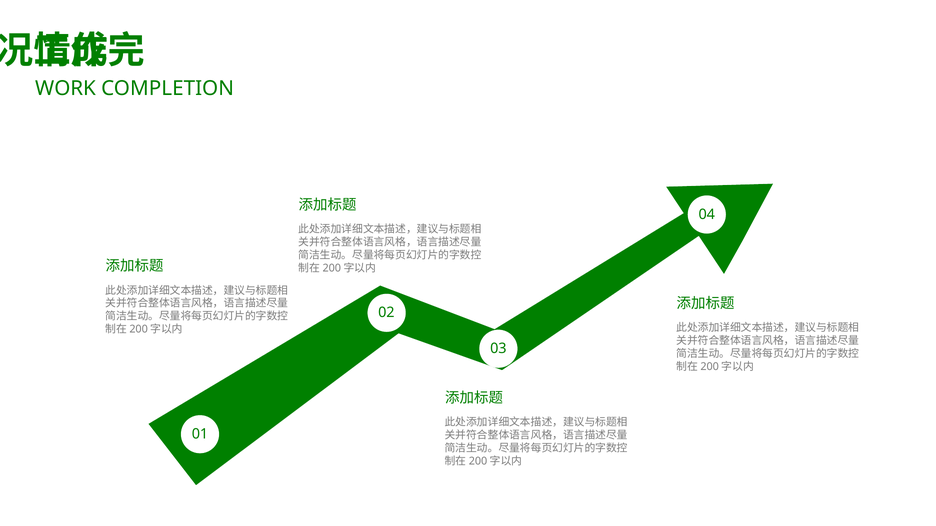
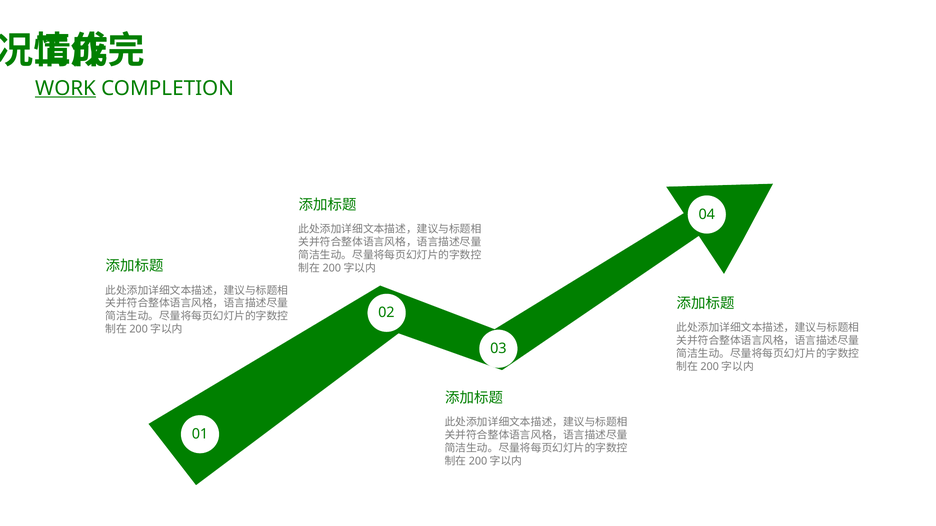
WORK underline: none -> present (65, 88)
